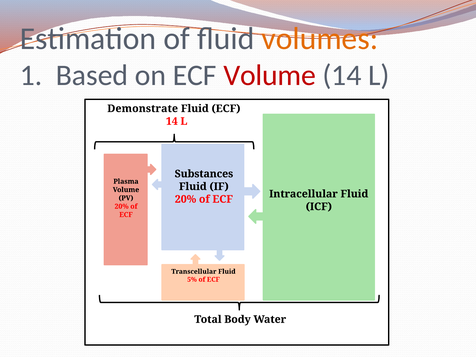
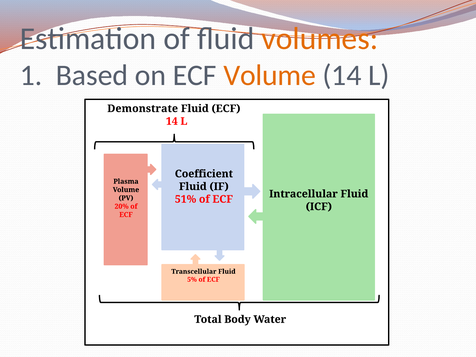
Volume colour: red -> orange (270, 75)
Substances: Substances -> Coefficient (204, 174)
20%: 20% -> 51% (186, 199)
